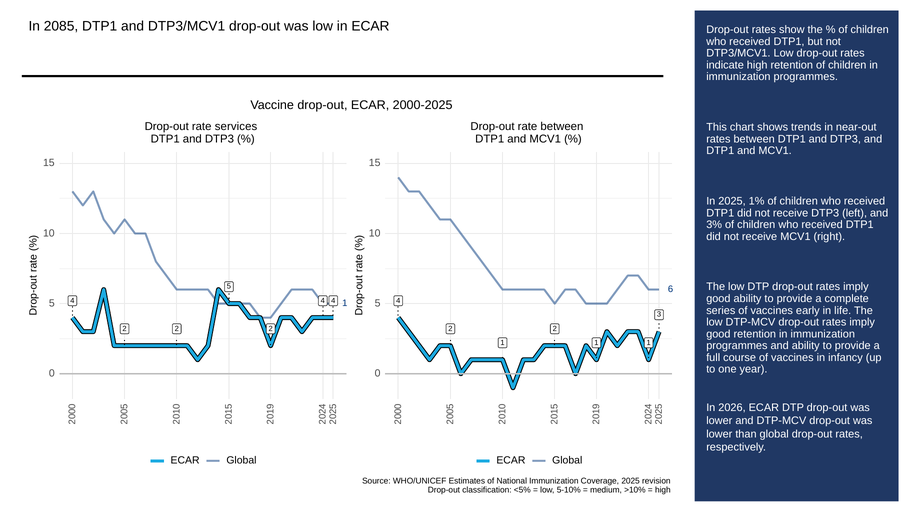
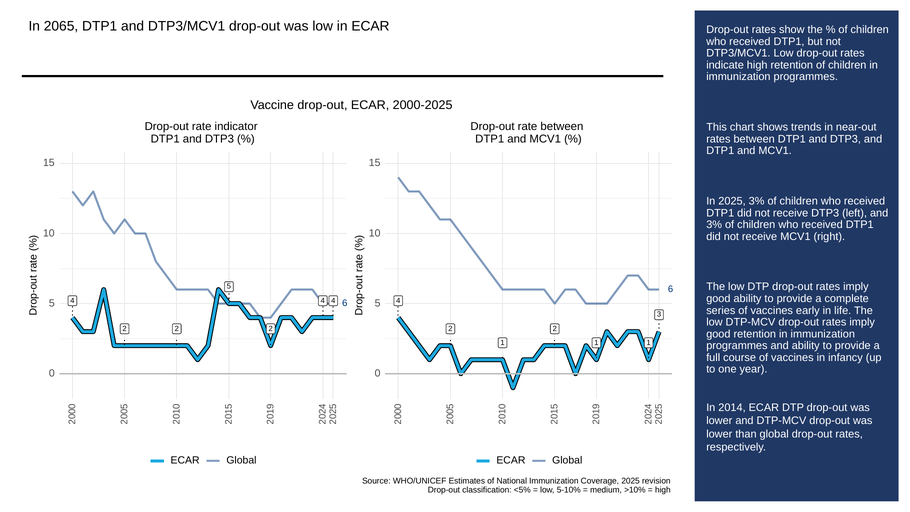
2085: 2085 -> 2065 (61, 26)
services: services -> indicator (236, 127)
2025 1%: 1% -> 3% (757, 201)
4 1: 1 -> 6 (345, 303)
2026: 2026 -> 2014 (732, 408)
